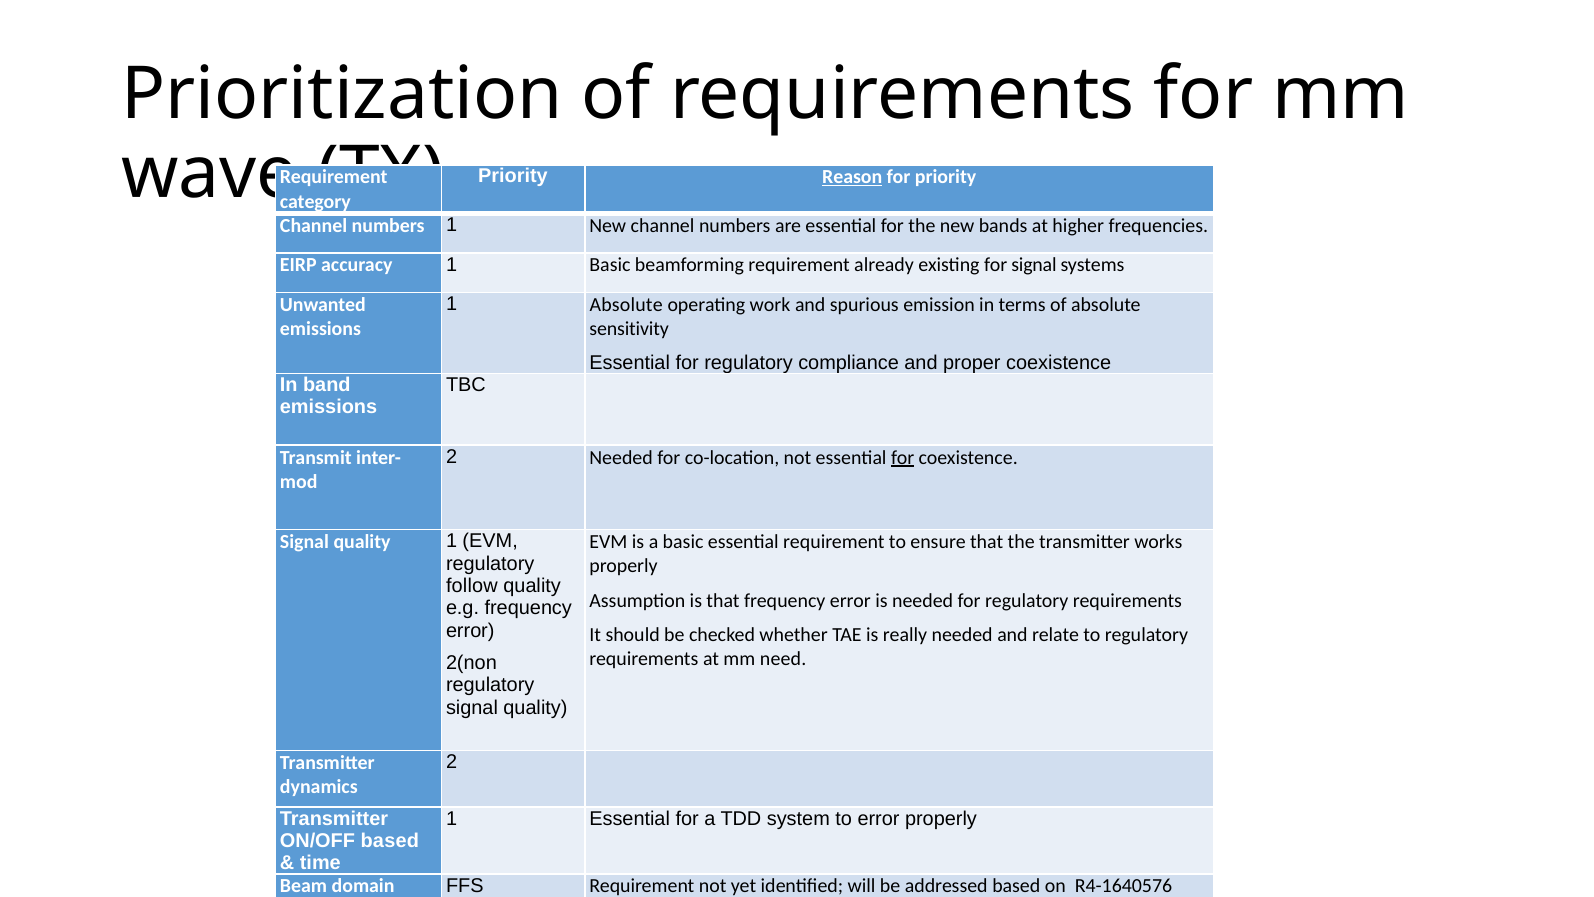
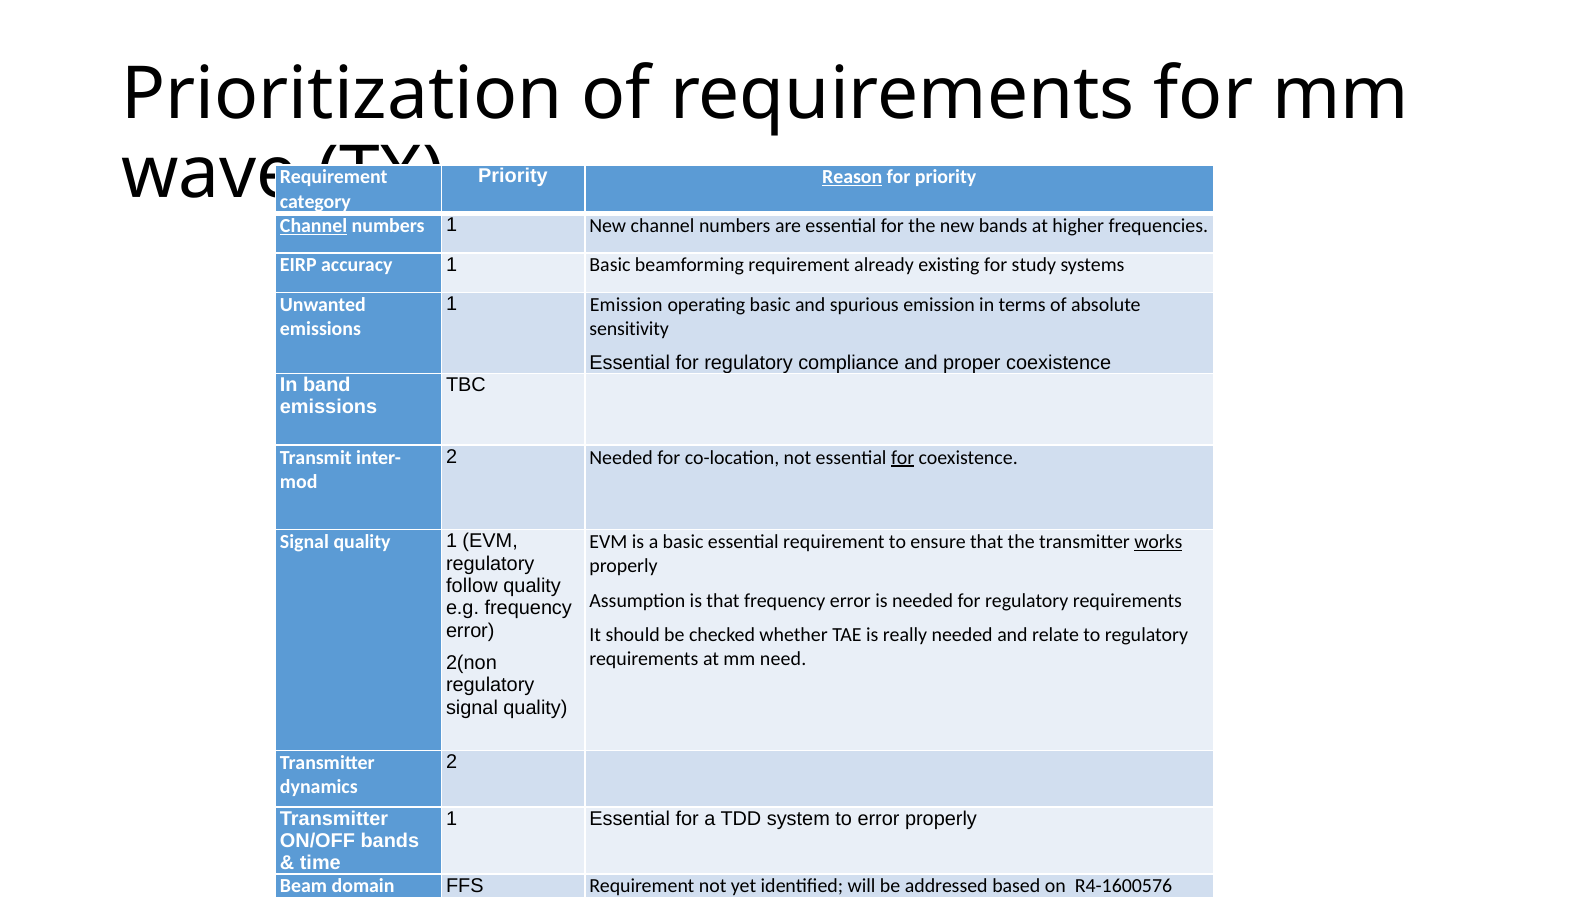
Channel underline: none -> present (314, 226)
for signal: signal -> study (1034, 265)
1 Absolute: Absolute -> Emission (626, 305)
operating work: work -> basic (770, 305)
works underline: none -> present (1158, 542)
ON/OFF based: based -> bands (390, 840)
R4-1640576: R4-1640576 -> R4-1600576 (1123, 886)
